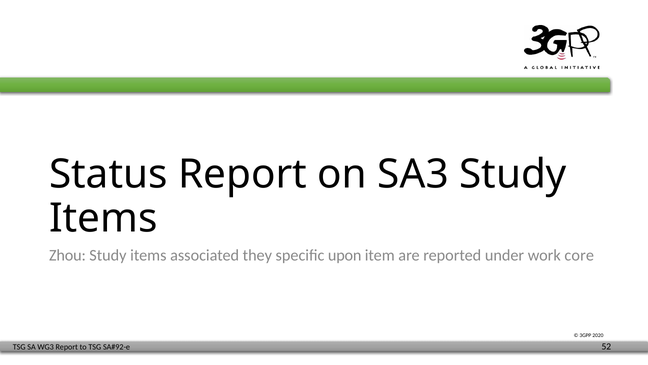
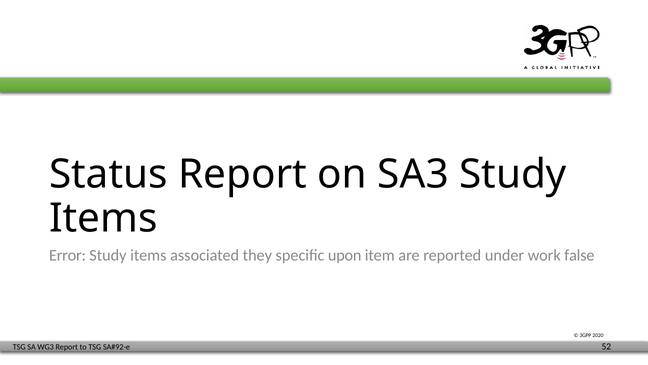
Zhou: Zhou -> Error (67, 255)
core: core -> false (579, 255)
